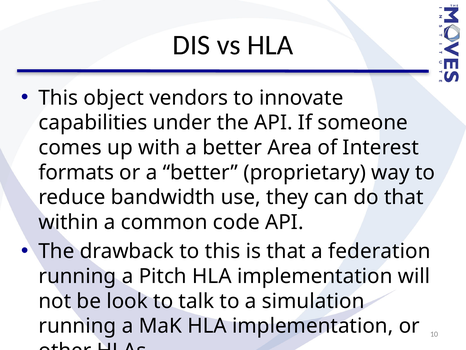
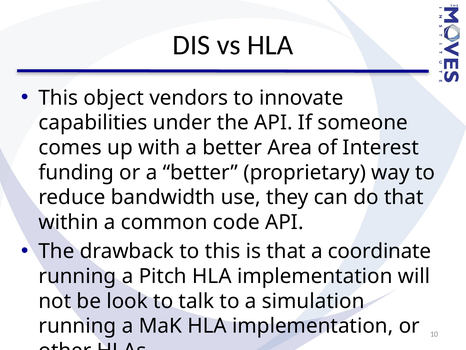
formats: formats -> funding (76, 172)
federation: federation -> coordinate (380, 251)
